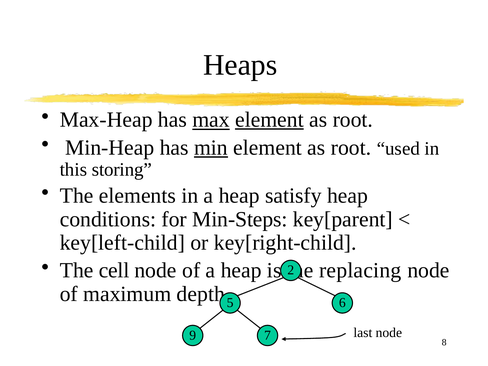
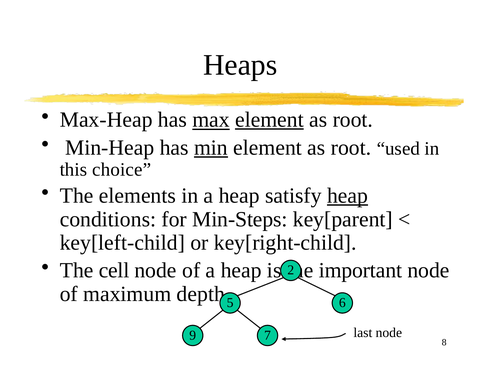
storing: storing -> choice (122, 170)
heap underline: none -> present (348, 196)
replacing: replacing -> important (360, 270)
